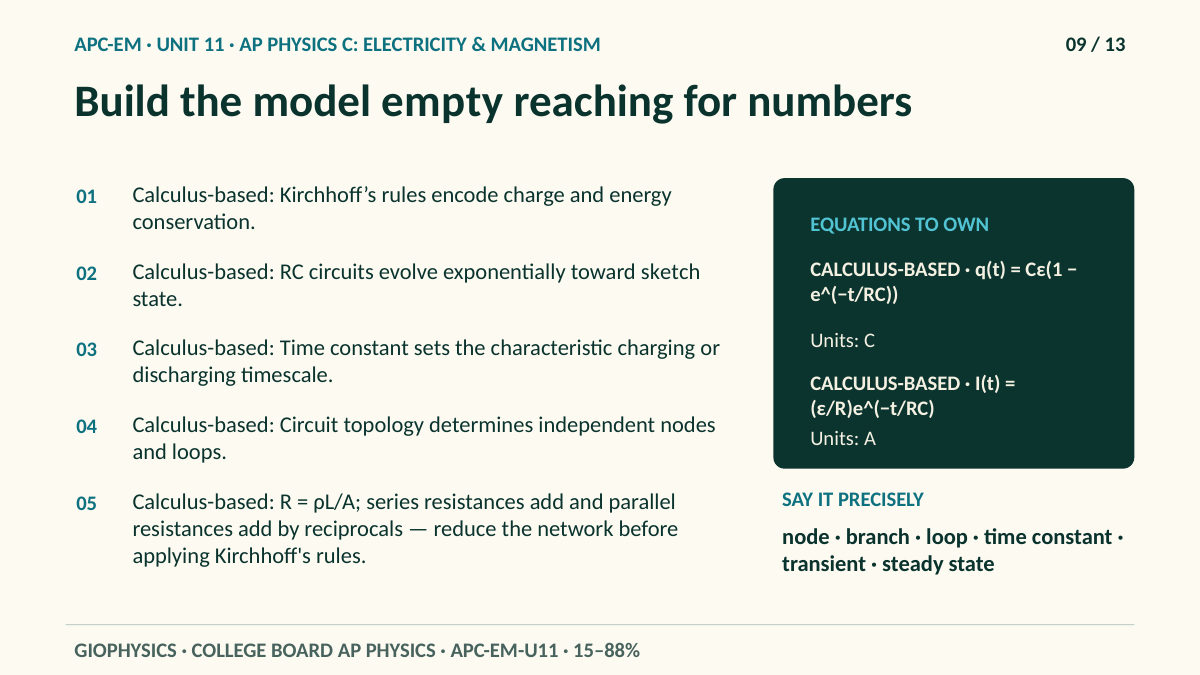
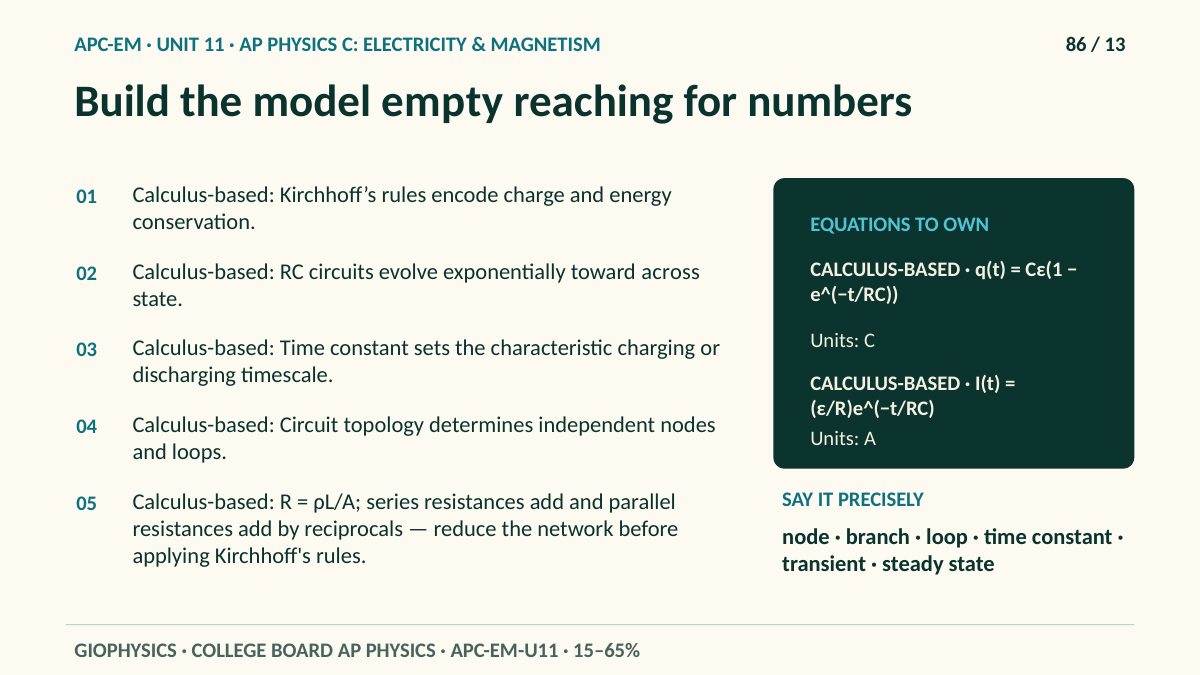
09: 09 -> 86 (1076, 44)
sketch: sketch -> across (671, 272)
15–88%: 15–88% -> 15–65% (607, 651)
